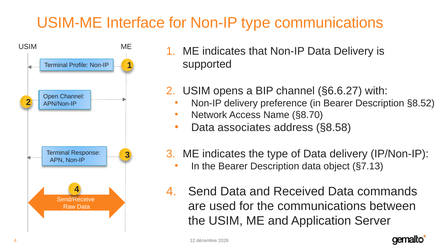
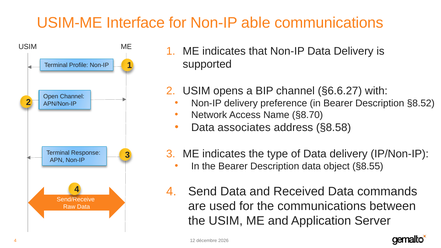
Non-IP type: type -> able (256, 23)
§7.13: §7.13 -> §8.55 (368, 166)
